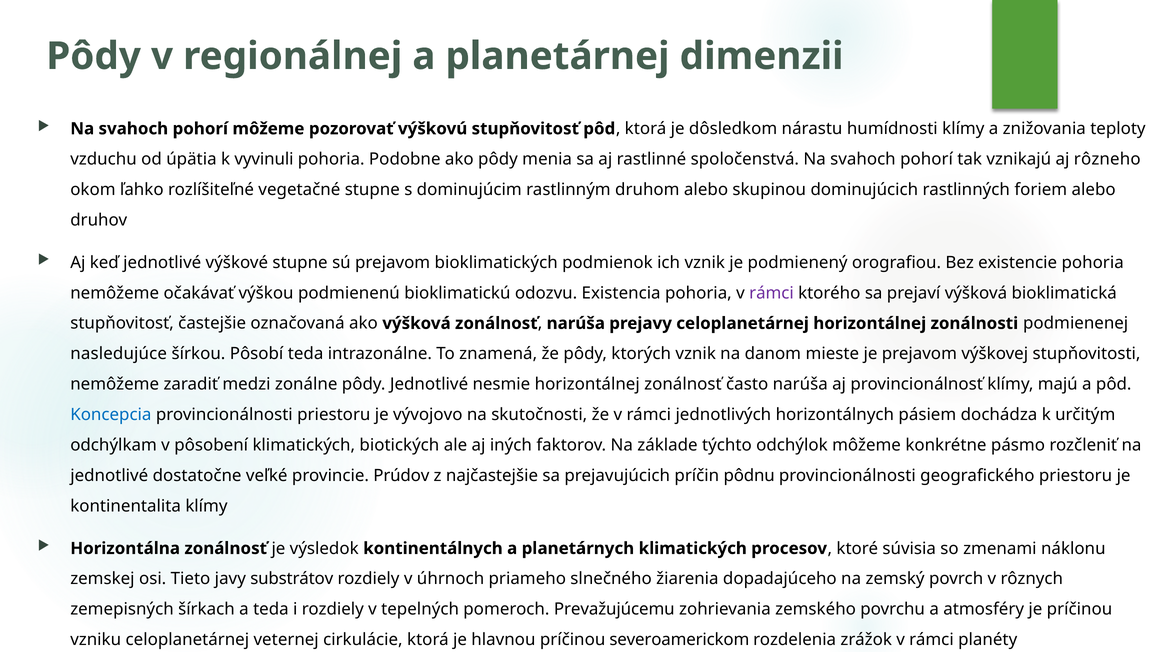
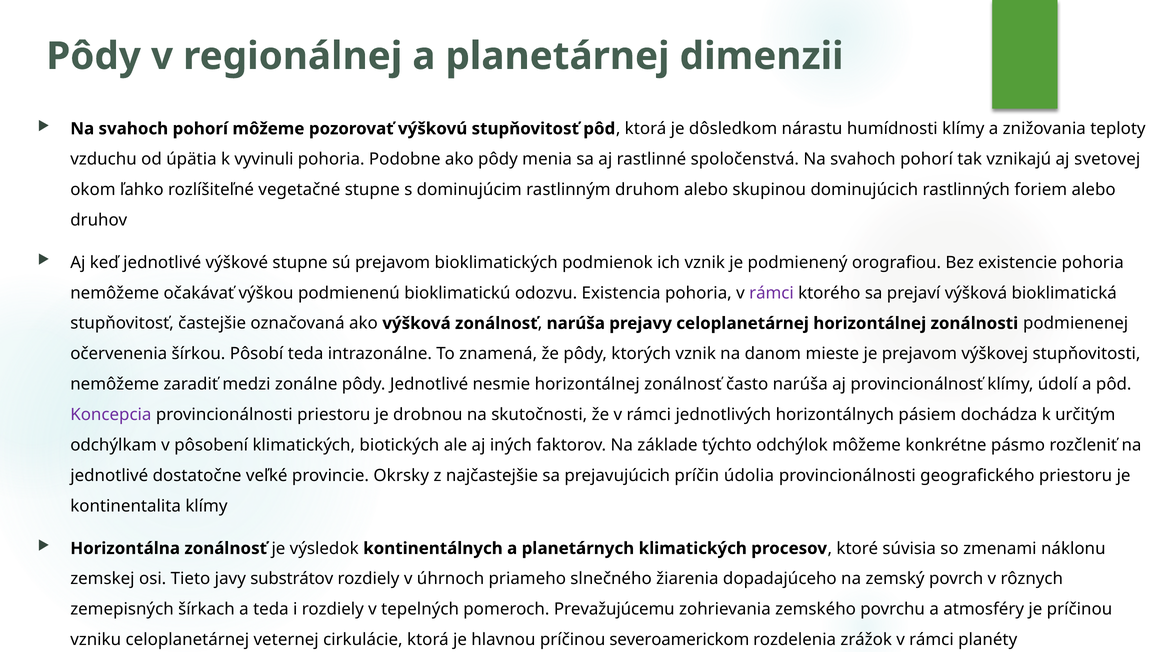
rôzneho: rôzneho -> svetovej (1107, 159)
nasledujúce: nasledujúce -> očervenenia (119, 354)
majú: majú -> údolí (1058, 384)
Koncepcia colour: blue -> purple (111, 415)
vývojovo: vývojovo -> drobnou (428, 415)
Prúdov: Prúdov -> Okrsky (401, 475)
pôdnu: pôdnu -> údolia (749, 475)
